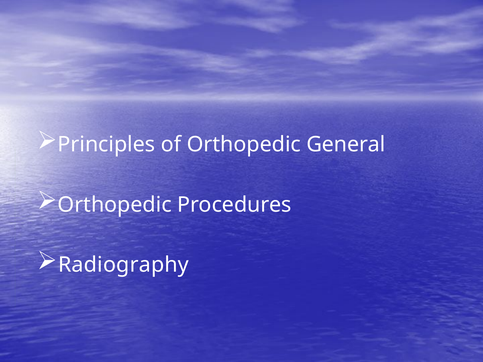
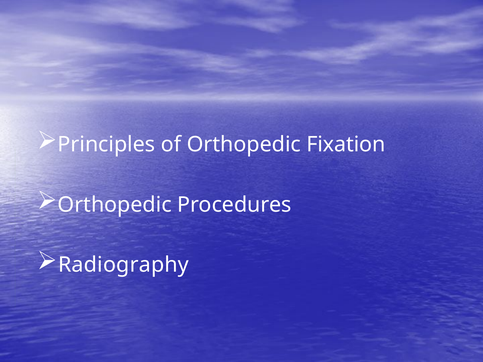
General: General -> Fixation (346, 145)
